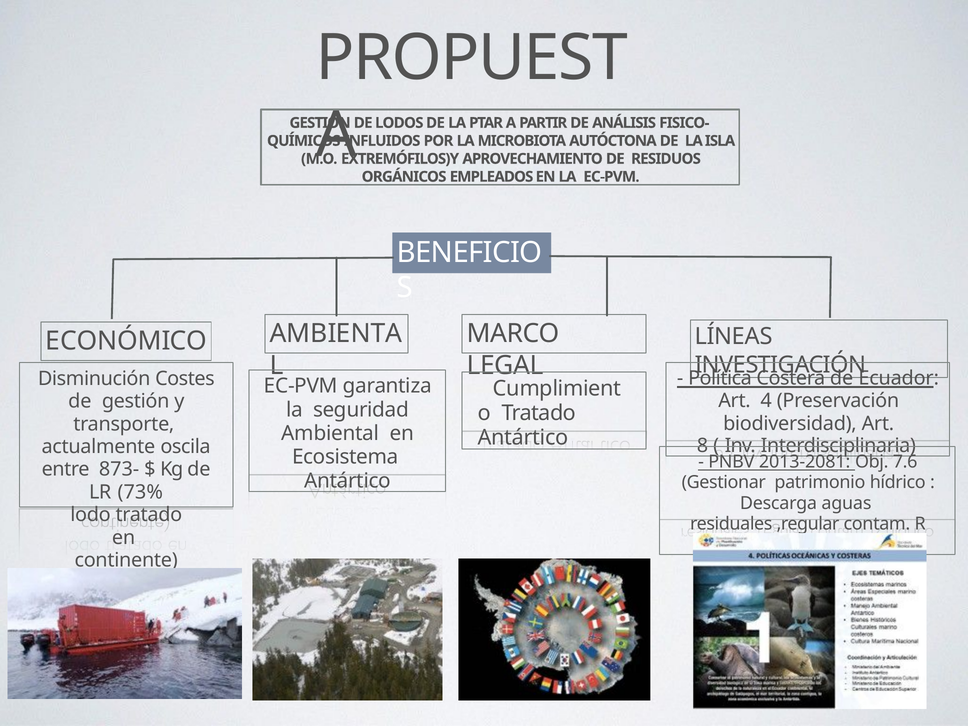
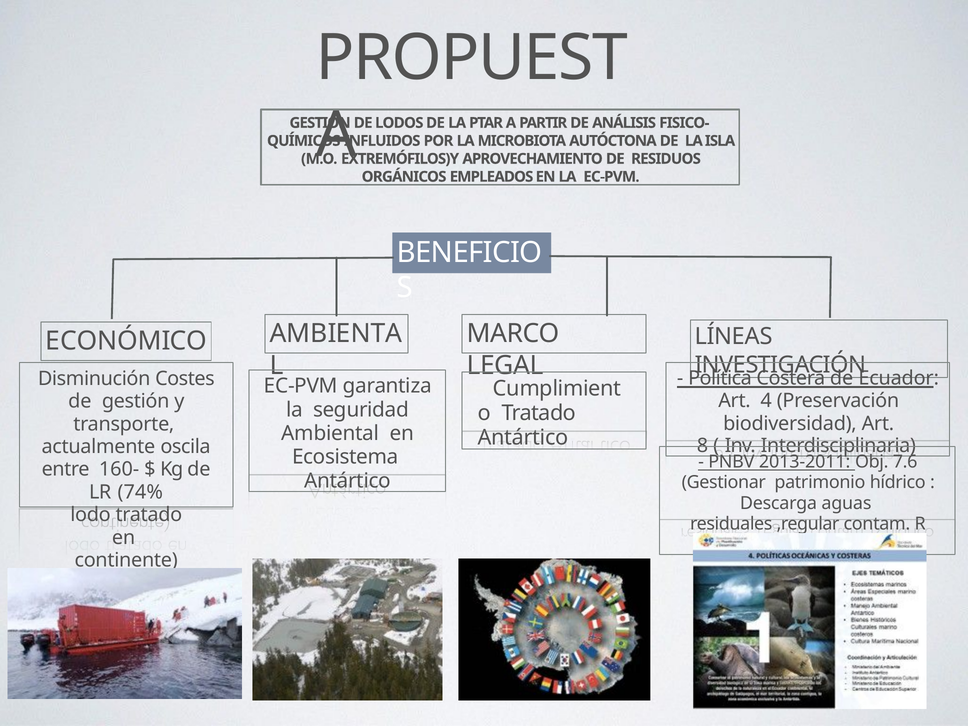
2013-2081: 2013-2081 -> 2013-2011 (805, 462)
873-: 873- -> 160- (119, 469)
73%: 73% -> 74% (140, 492)
